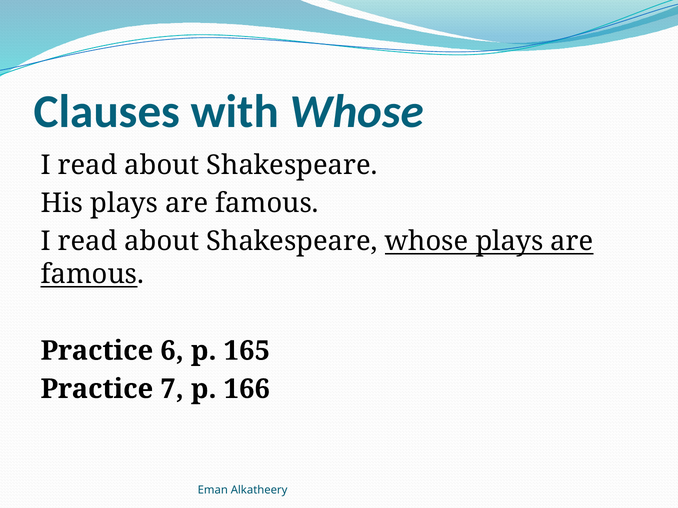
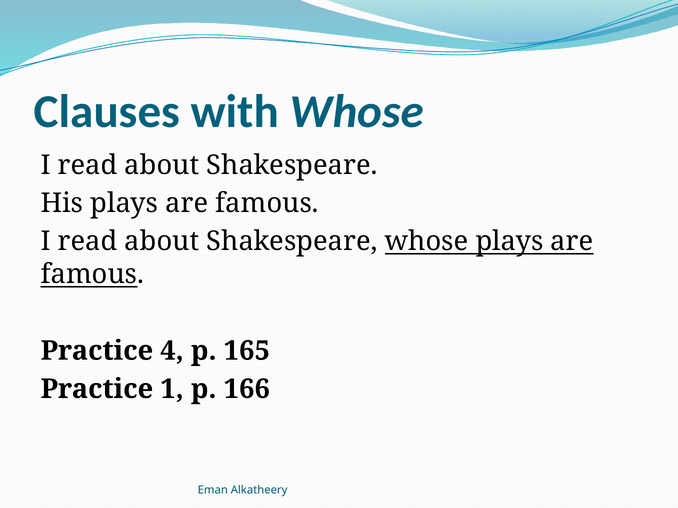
6: 6 -> 4 (172, 351)
7: 7 -> 1 (172, 389)
